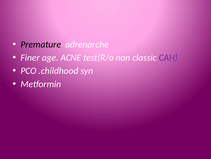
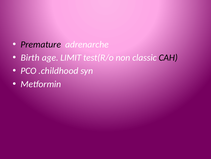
Finer: Finer -> Birth (30, 57)
ACNE: ACNE -> LIMIT (71, 57)
CAH colour: purple -> black (168, 57)
